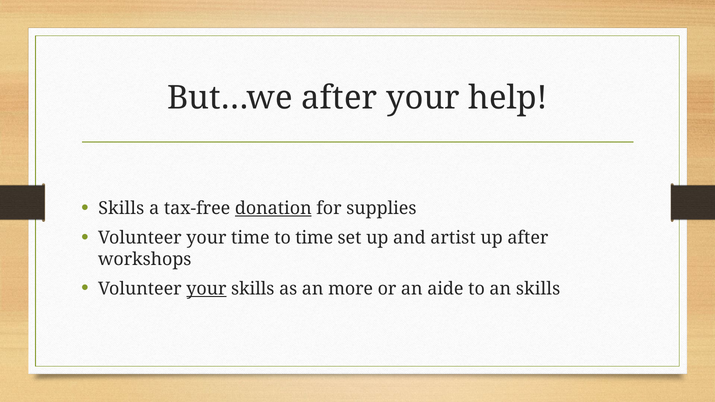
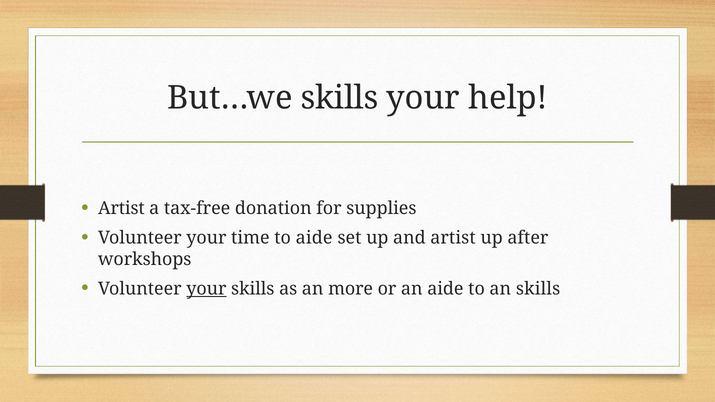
But…we after: after -> skills (340, 98)
Skills: Skills -> Artist (121, 208)
donation underline: present -> none (273, 208)
to time: time -> aide (314, 238)
